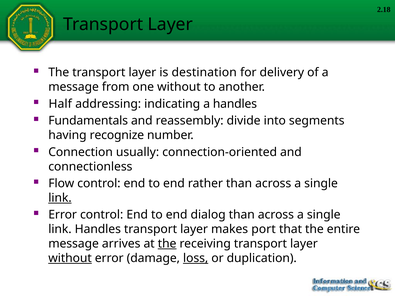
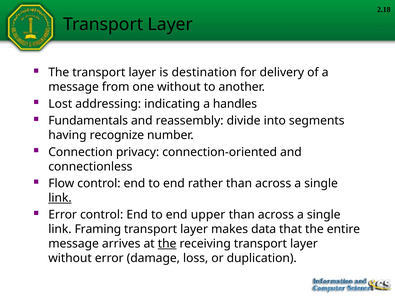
Half: Half -> Lost (60, 104)
usually: usually -> privacy (138, 152)
dialog: dialog -> upper (208, 215)
link Handles: Handles -> Framing (98, 229)
port: port -> data (264, 229)
without underline: present -> none (70, 258)
loss underline: present -> none (196, 258)
